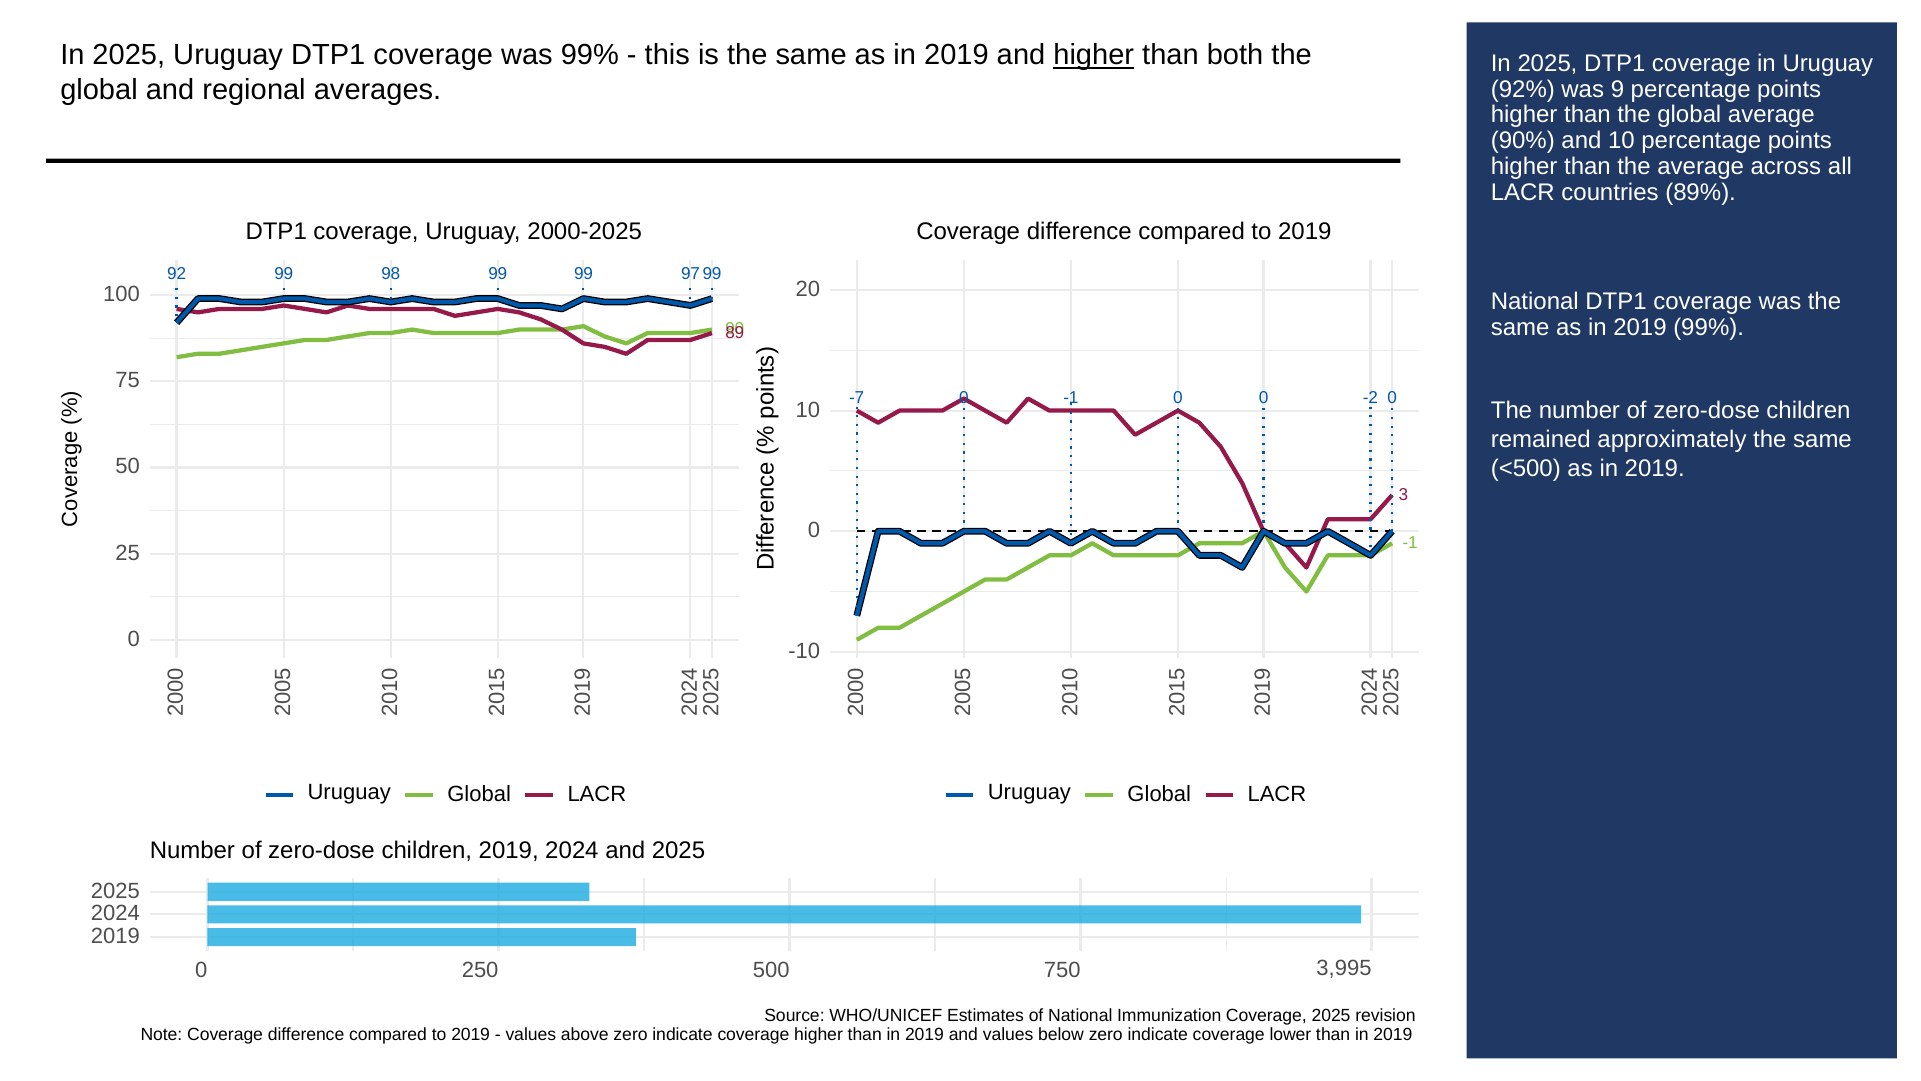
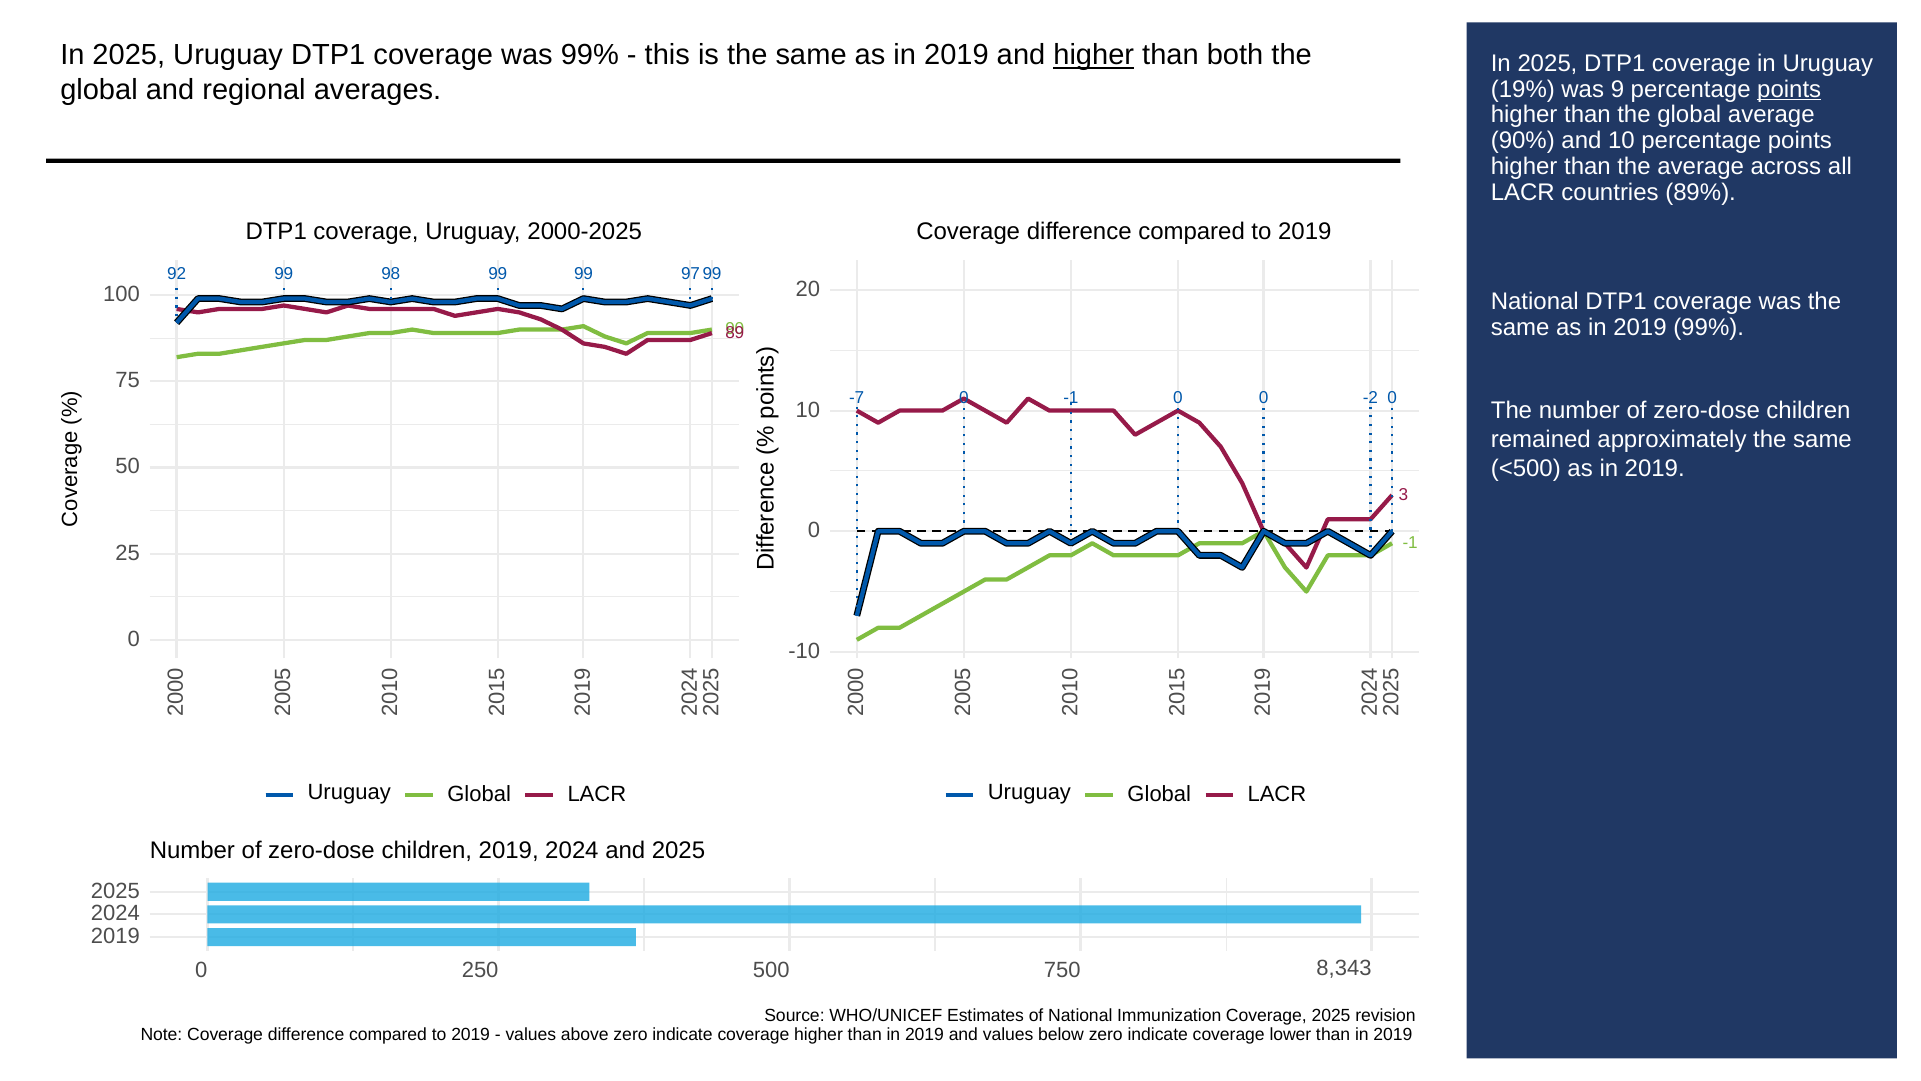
92%: 92% -> 19% (1523, 89)
points underline: none -> present (1789, 89)
3,995: 3,995 -> 8,343 (1344, 968)
